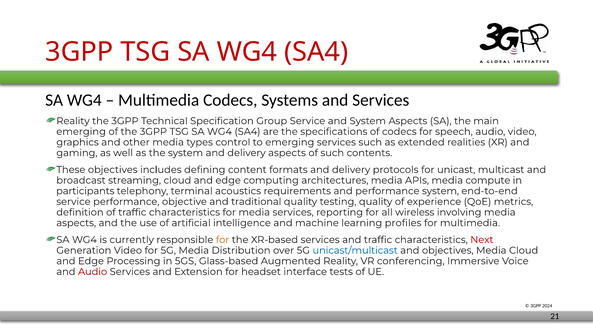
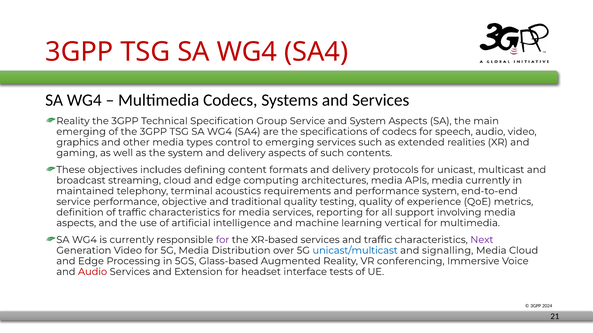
media compute: compute -> currently (488, 181)
participants: participants -> maintained (85, 191)
wireless: wireless -> support (415, 213)
profiles: profiles -> vertical (403, 223)
for colour: orange -> purple (223, 240)
Next colour: red -> purple (482, 240)
and objectives: objectives -> signalling (448, 251)
